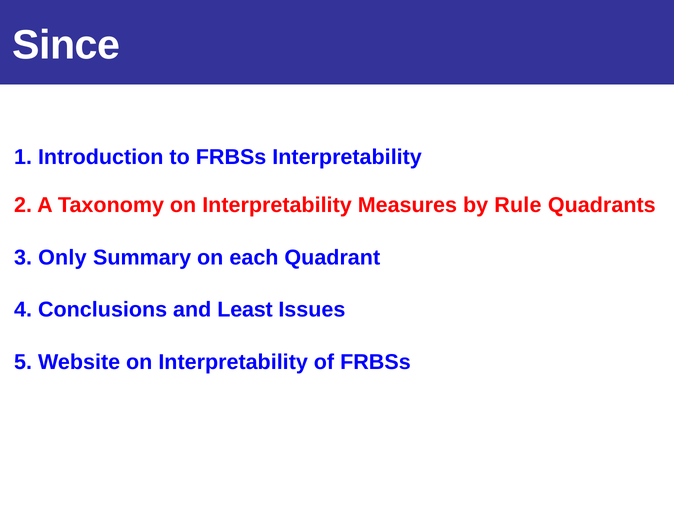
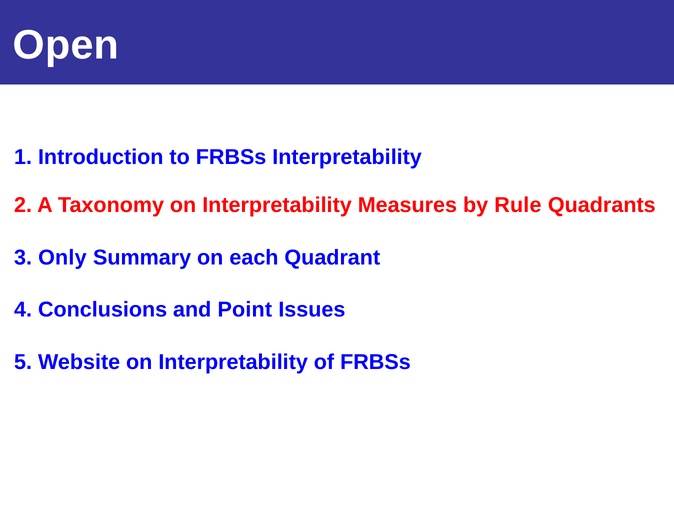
Since: Since -> Open (66, 45)
Least: Least -> Point (245, 310)
